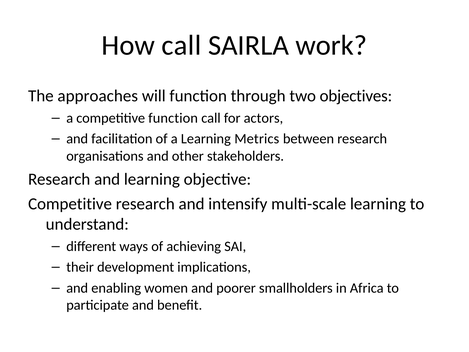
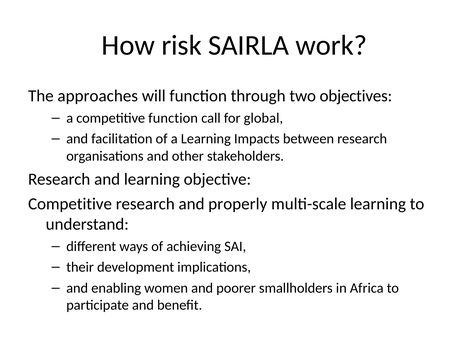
How call: call -> risk (182, 45)
actors: actors -> global (263, 118)
Metrics: Metrics -> Impacts (257, 139)
intensify: intensify -> properly (238, 204)
